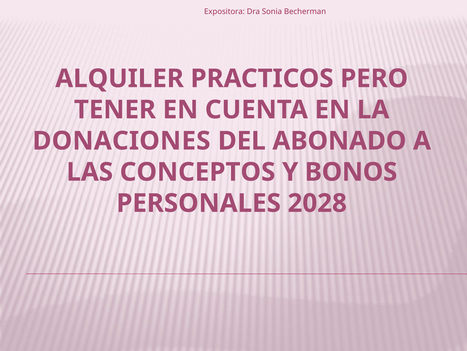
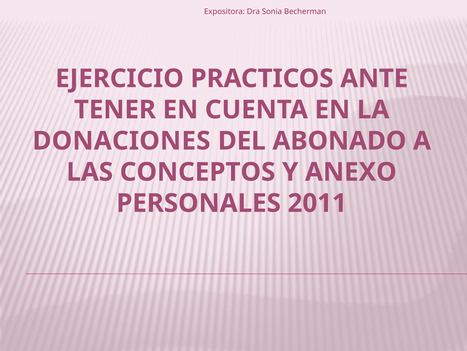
ALQUILER: ALQUILER -> EJERCICIO (120, 78)
PERO: PERO -> ANTE (374, 78)
BONOS: BONOS -> ANEXO (351, 172)
2028: 2028 -> 2011 (317, 203)
